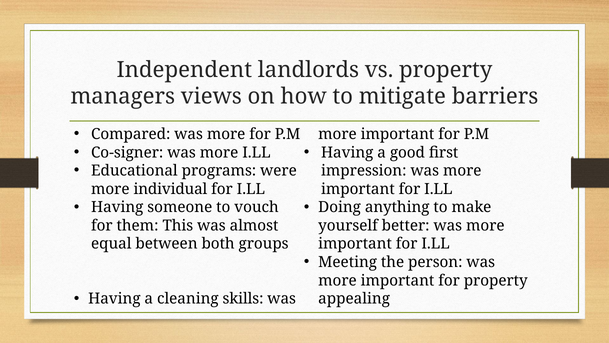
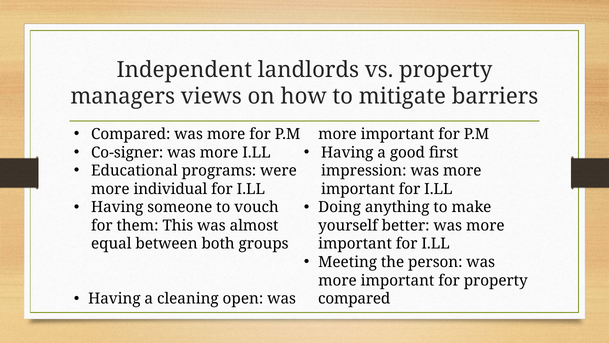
skills: skills -> open (243, 298)
appealing: appealing -> compared (354, 298)
